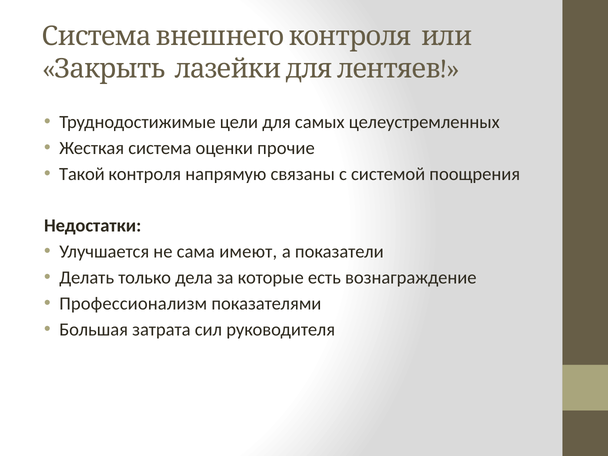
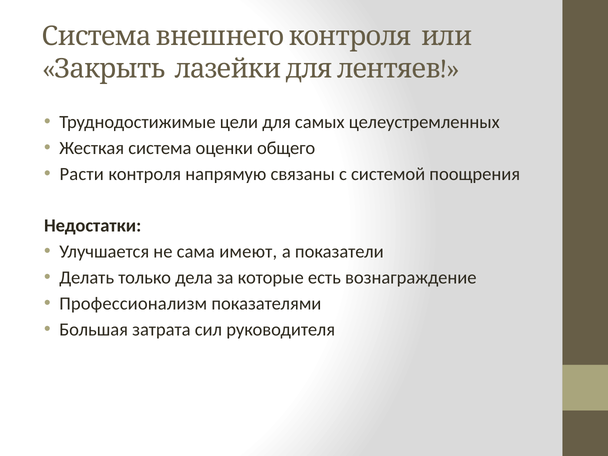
прочие: прочие -> общего (286, 148)
Такой: Такой -> Расти (82, 174)
